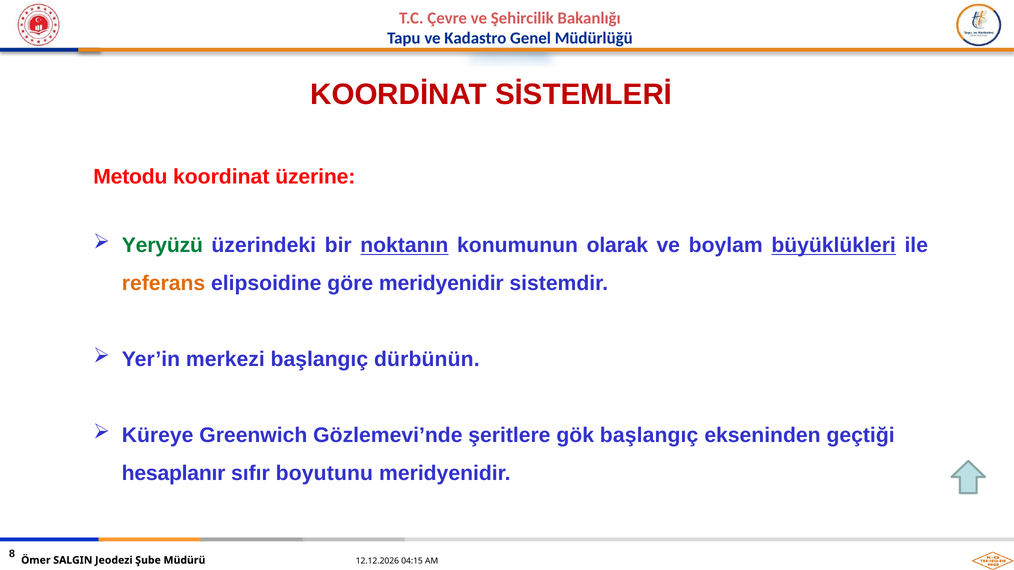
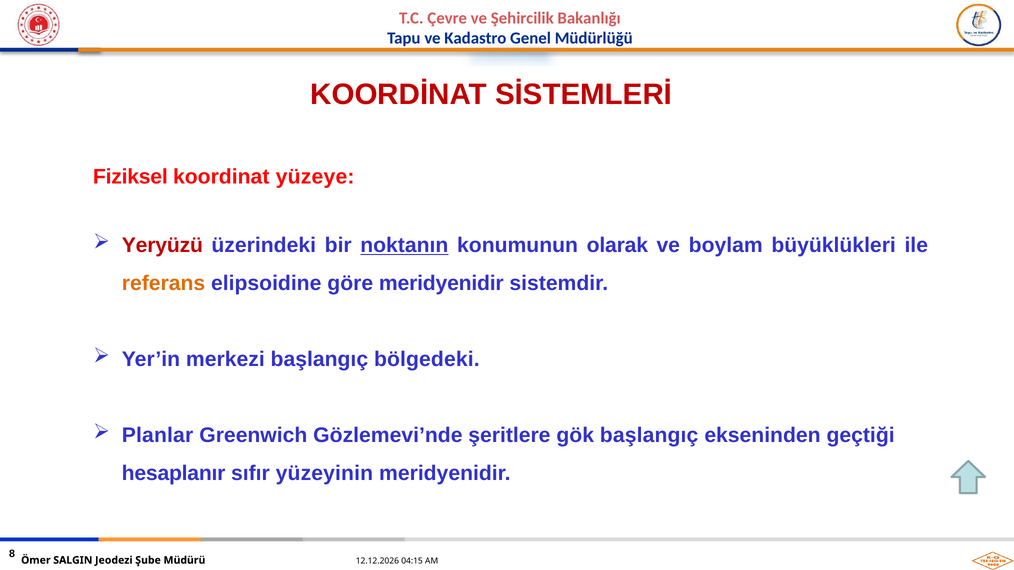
Metodu: Metodu -> Fiziksel (130, 177)
üzerine: üzerine -> yüzeye (315, 177)
Yeryüzü colour: green -> red (162, 246)
büyüklükleri underline: present -> none (834, 246)
dürbünün: dürbünün -> bölgedeki (427, 360)
Küreye: Küreye -> Planlar (158, 436)
boyutunu: boyutunu -> yüzeyinin (324, 474)
